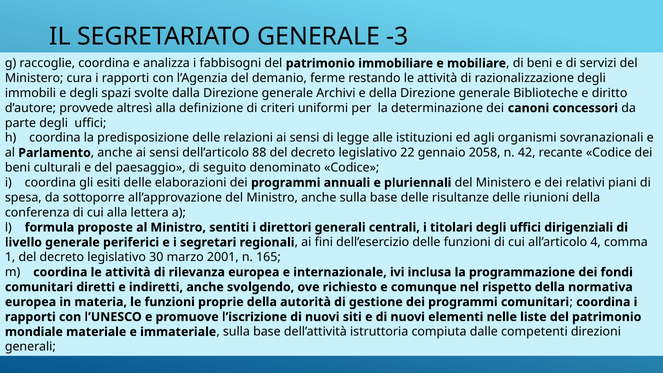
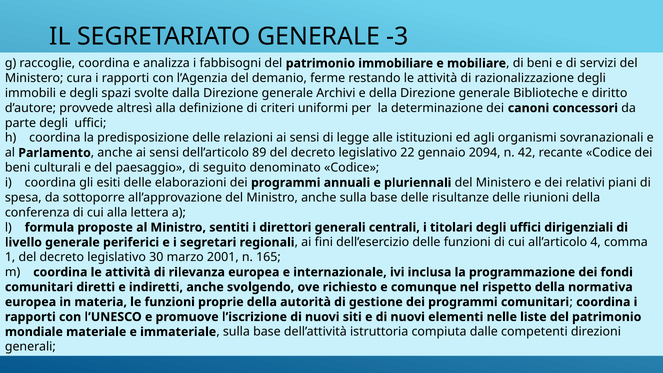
88: 88 -> 89 (259, 153)
2058: 2058 -> 2094 (485, 153)
